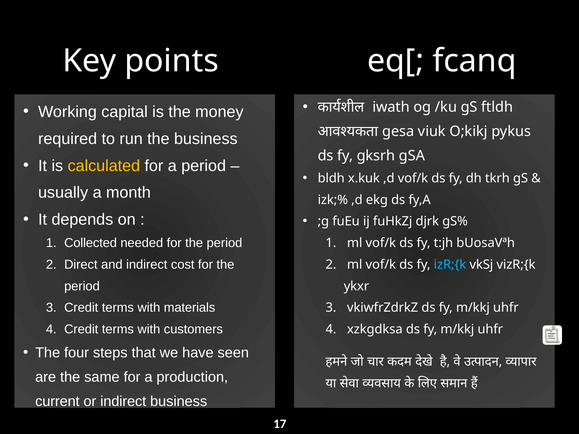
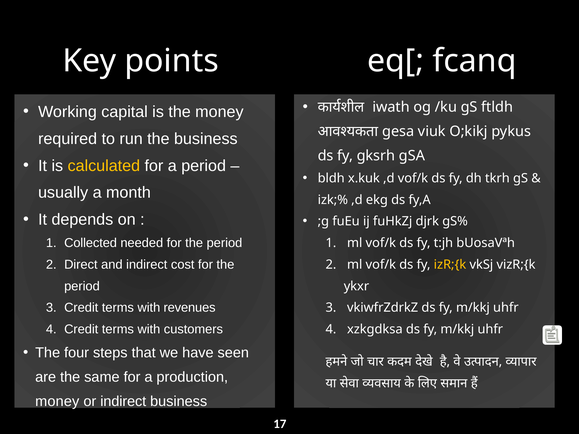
izR;{k colour: light blue -> yellow (450, 265)
materials: materials -> revenues (190, 308)
current: current -> money (57, 402)
